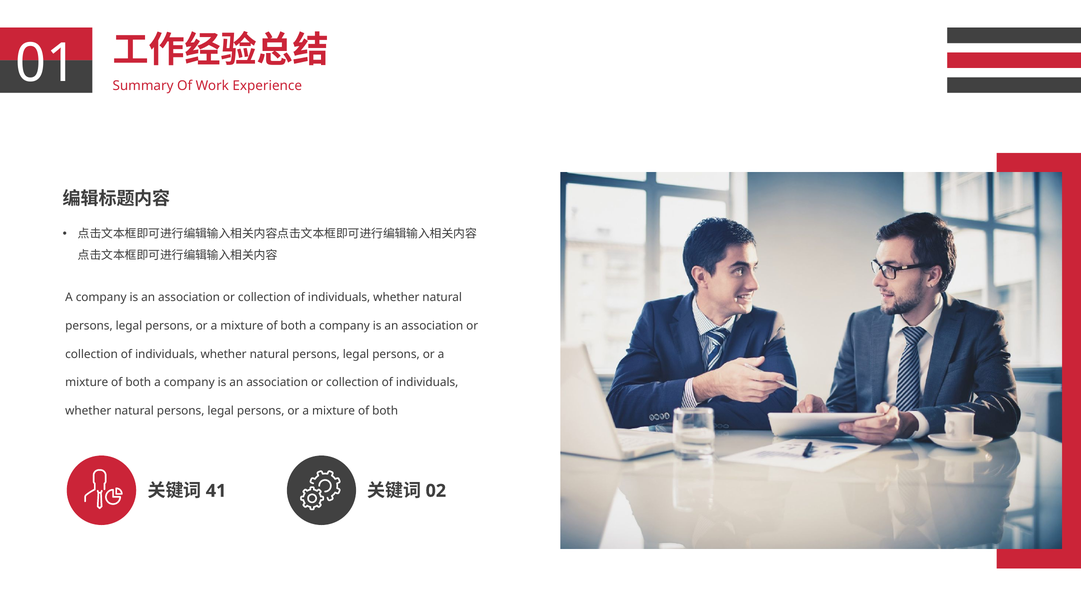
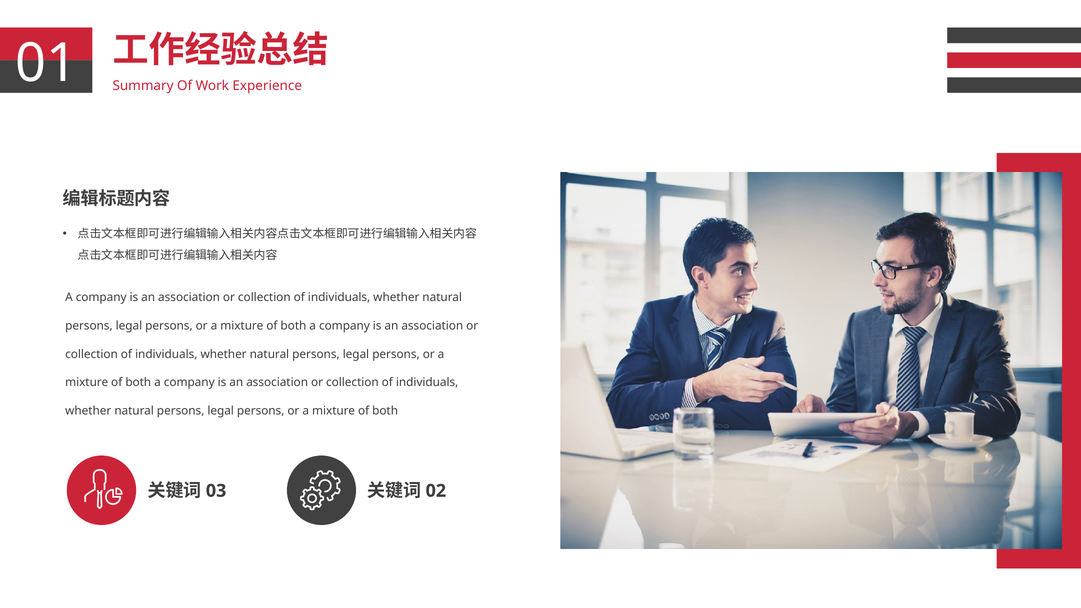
41: 41 -> 03 (216, 491)
